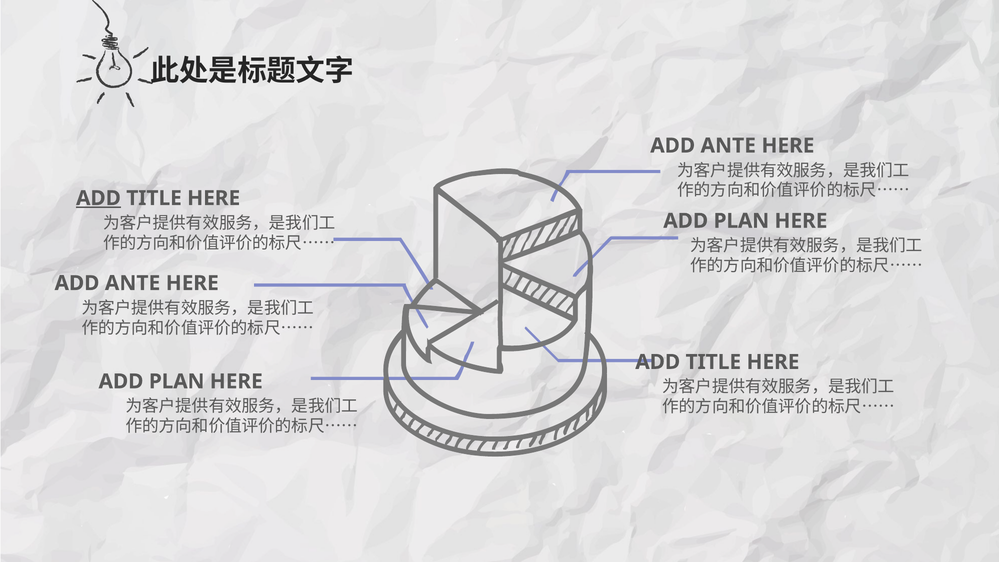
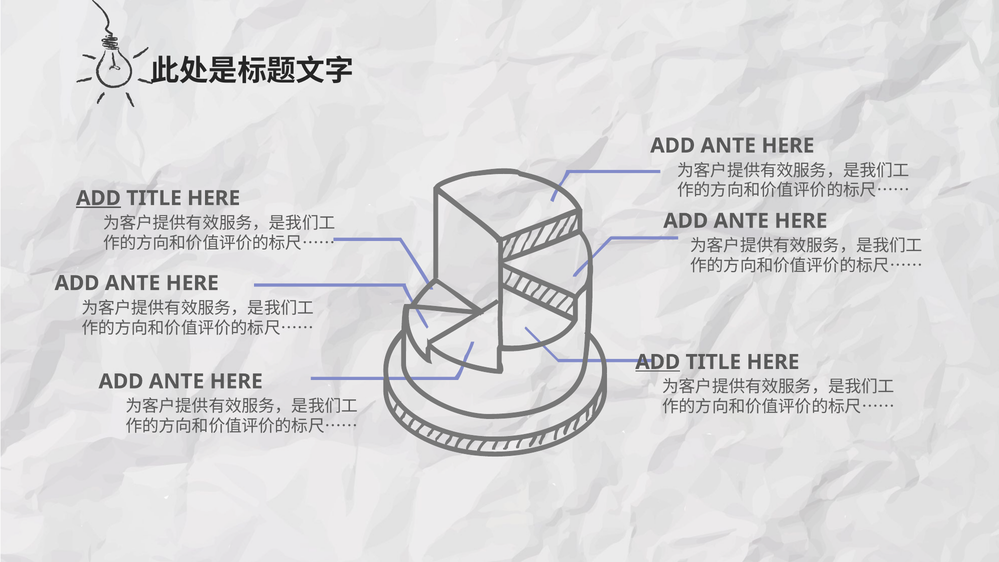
PLAN: PLAN -> ANTE (741, 221)
ADD underline: none -> present (658, 362)
PLAN: PLAN -> ANTE (177, 381)
